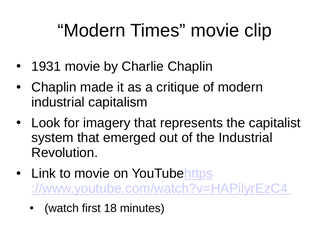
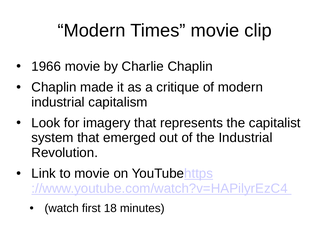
1931: 1931 -> 1966 (46, 66)
